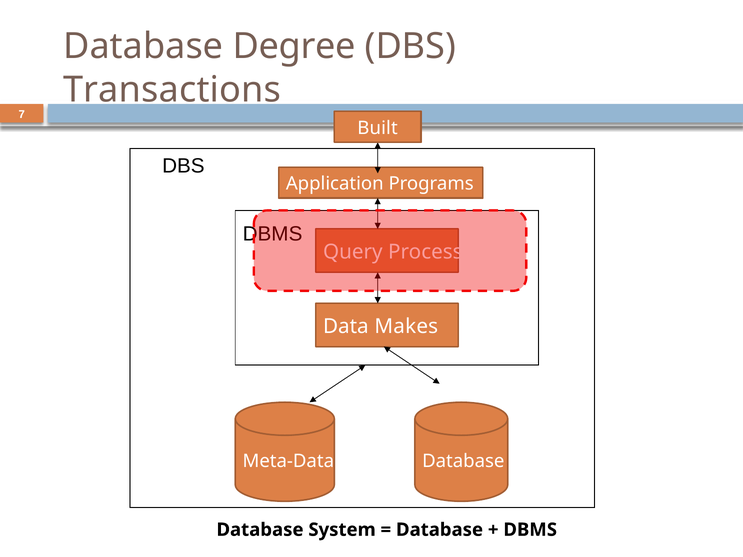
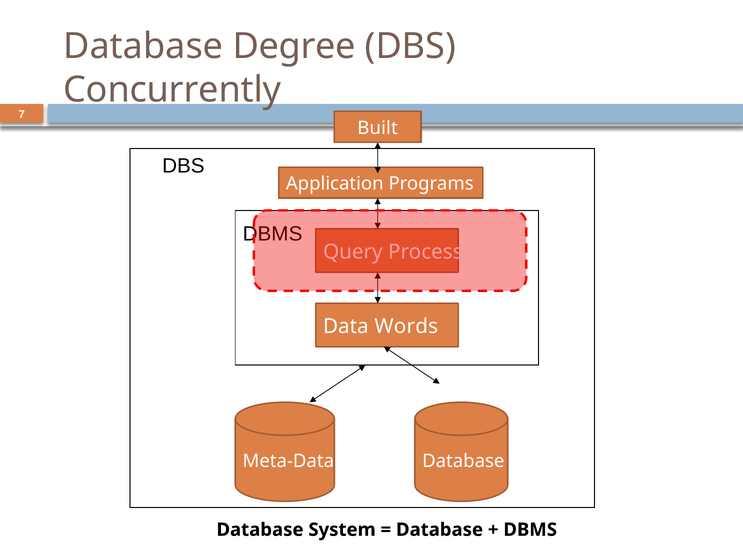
Transactions: Transactions -> Concurrently (172, 90)
Makes: Makes -> Words (406, 326)
